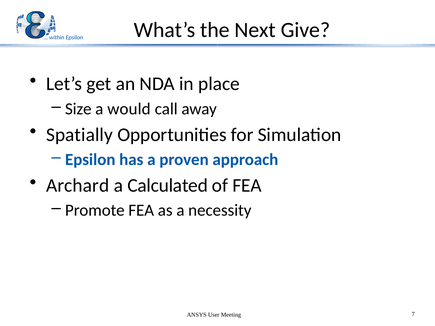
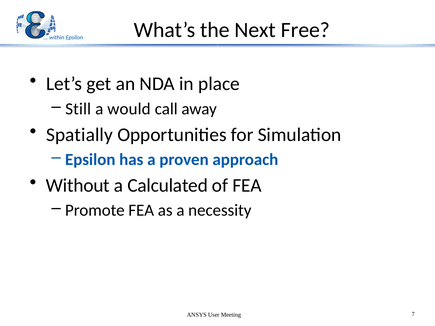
Give: Give -> Free (305, 30)
Size: Size -> Still (78, 109)
Archard: Archard -> Without (78, 186)
